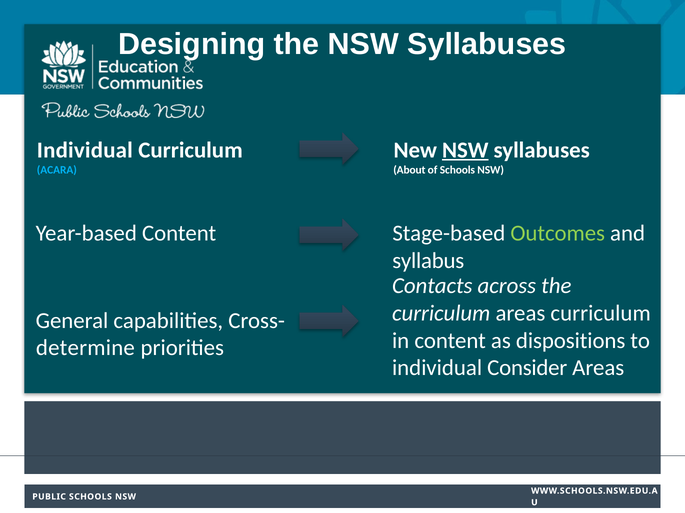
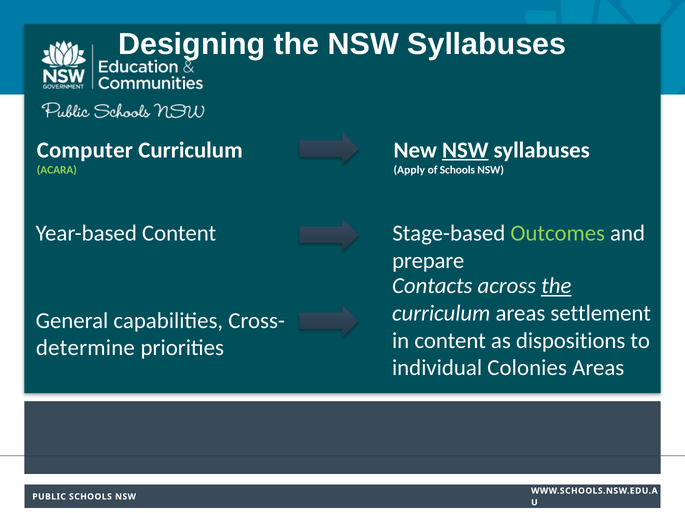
Individual: Individual -> Computer (85, 150)
ACARA colour: light blue -> light green (57, 170)
About: About -> Apply (409, 170)
syllabus: syllabus -> prepare (428, 261)
the underline: none -> present (556, 286)
areas curriculum: curriculum -> settlement (601, 314)
Consider: Consider -> Colonies (527, 368)
